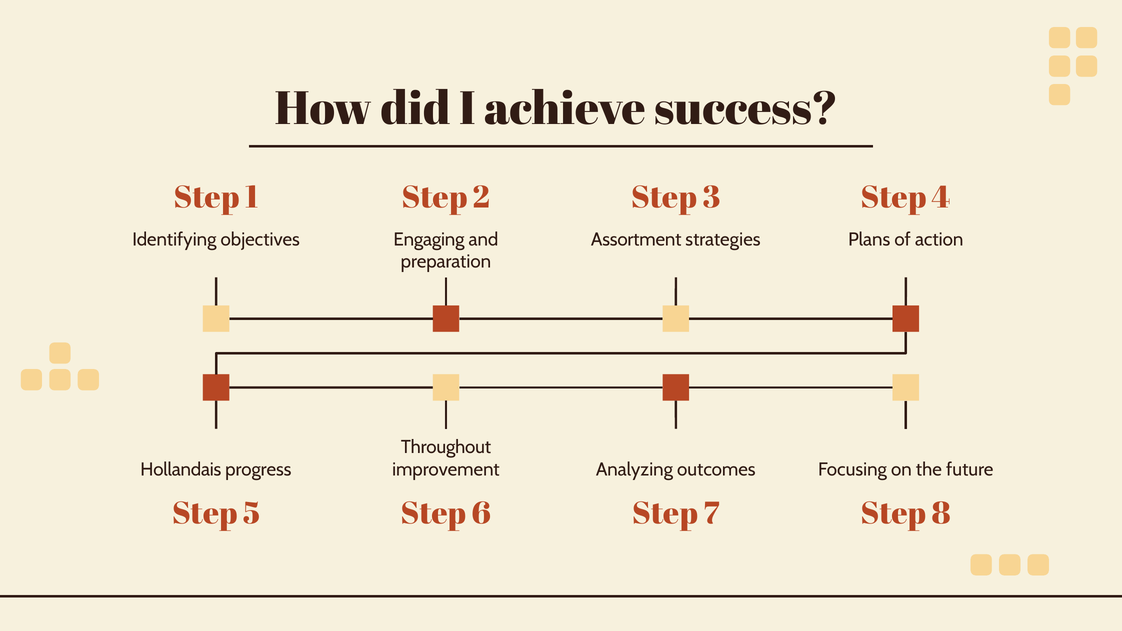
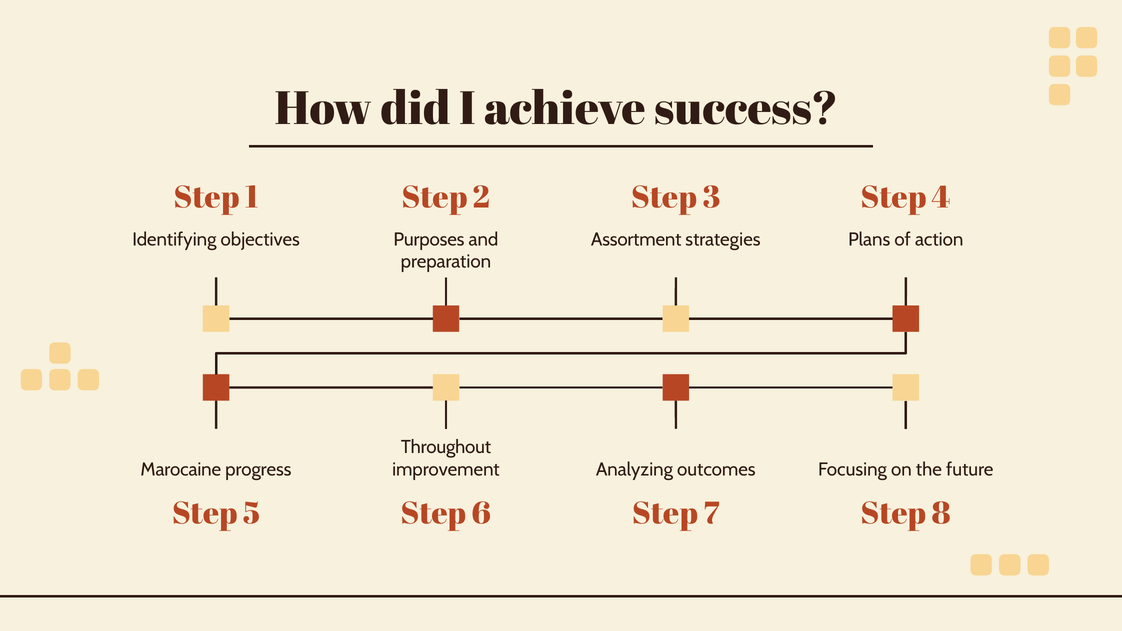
Engaging: Engaging -> Purposes (429, 239)
Hollandais: Hollandais -> Marocaine (181, 469)
